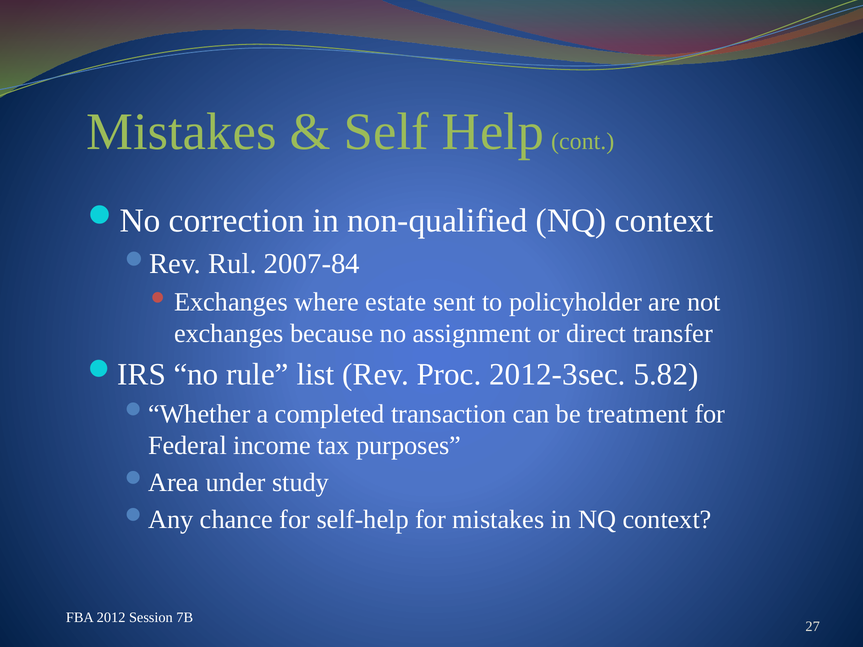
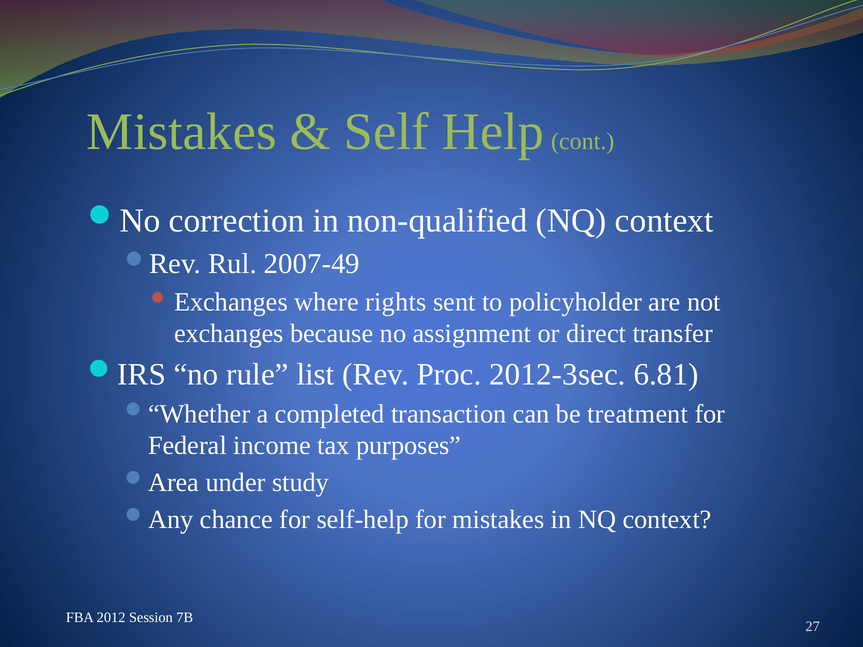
2007-84: 2007-84 -> 2007-49 (312, 264)
estate: estate -> rights (396, 302)
5.82: 5.82 -> 6.81 (666, 375)
